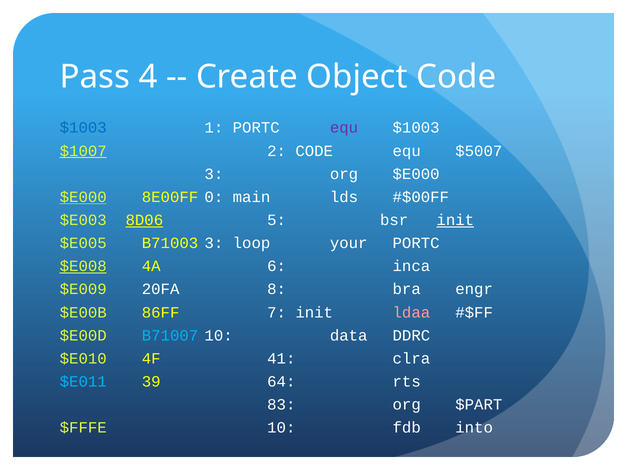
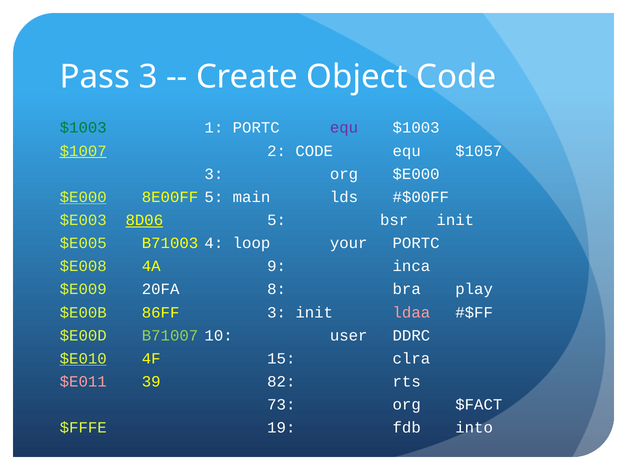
Pass 4: 4 -> 3 (148, 77)
$1003 colour: blue -> green (83, 128)
$5007: $5007 -> $1057 (479, 151)
8E00FF 0: 0 -> 5 (214, 197)
init underline: present -> none (455, 220)
B71003 3: 3 -> 4 (214, 243)
$E008 underline: present -> none (83, 266)
6: 6 -> 9 (277, 266)
engr: engr -> play (474, 289)
86FF 7: 7 -> 3 (277, 313)
B71007 colour: light blue -> light green (170, 336)
data: data -> user (349, 336)
$E010 underline: none -> present (83, 359)
41: 41 -> 15 (281, 359)
$E011 colour: light blue -> pink (83, 382)
64: 64 -> 82 (281, 382)
83: 83 -> 73 (281, 405)
$PART: $PART -> $FACT (479, 405)
$FFFE 10: 10 -> 19 (281, 428)
